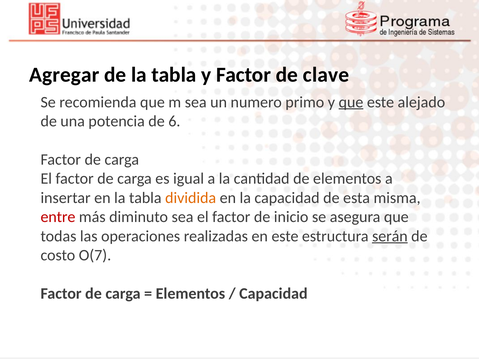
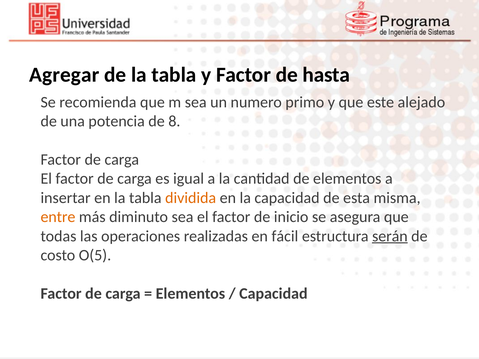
clave: clave -> hasta (326, 75)
que underline: present -> none (351, 102)
6: 6 -> 8 (174, 121)
entre colour: red -> orange (58, 217)
en este: este -> fácil (285, 236)
O(7: O(7 -> O(5 (95, 255)
